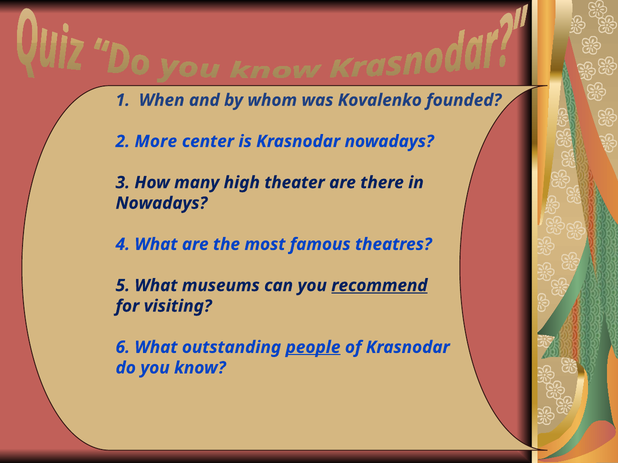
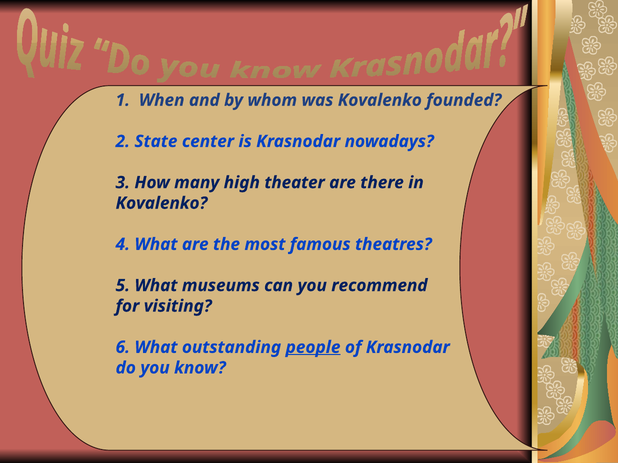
More: More -> State (156, 142)
Nowadays: Nowadays -> Kovalenko (161, 203)
recommend underline: present -> none (379, 286)
